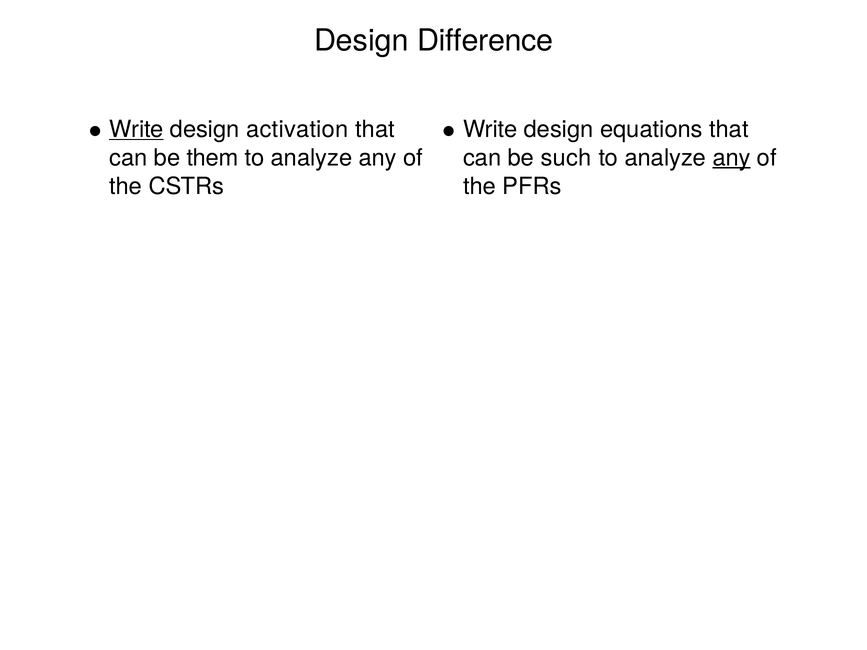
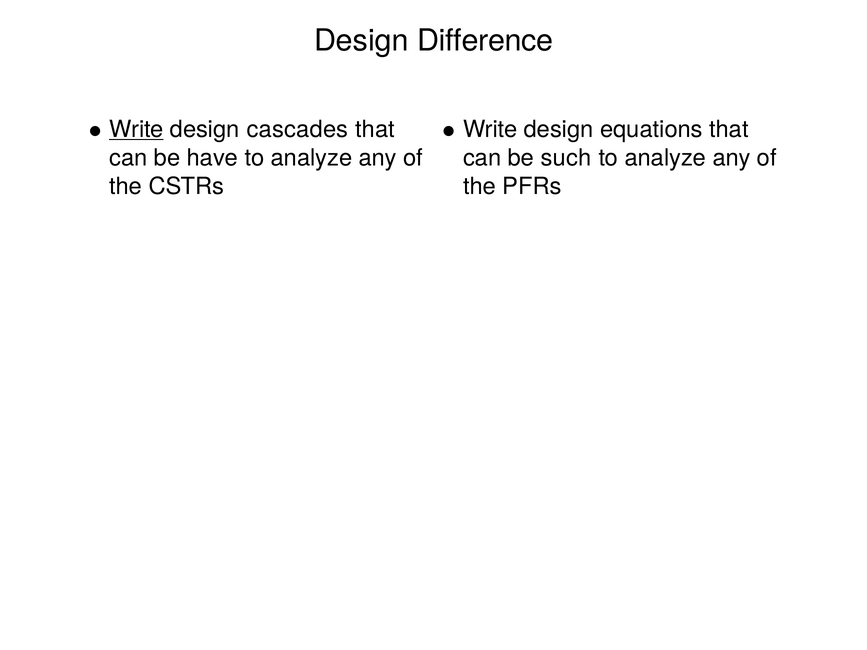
activation: activation -> cascades (297, 129)
them: them -> have (212, 158)
any underline: present -> none (732, 158)
